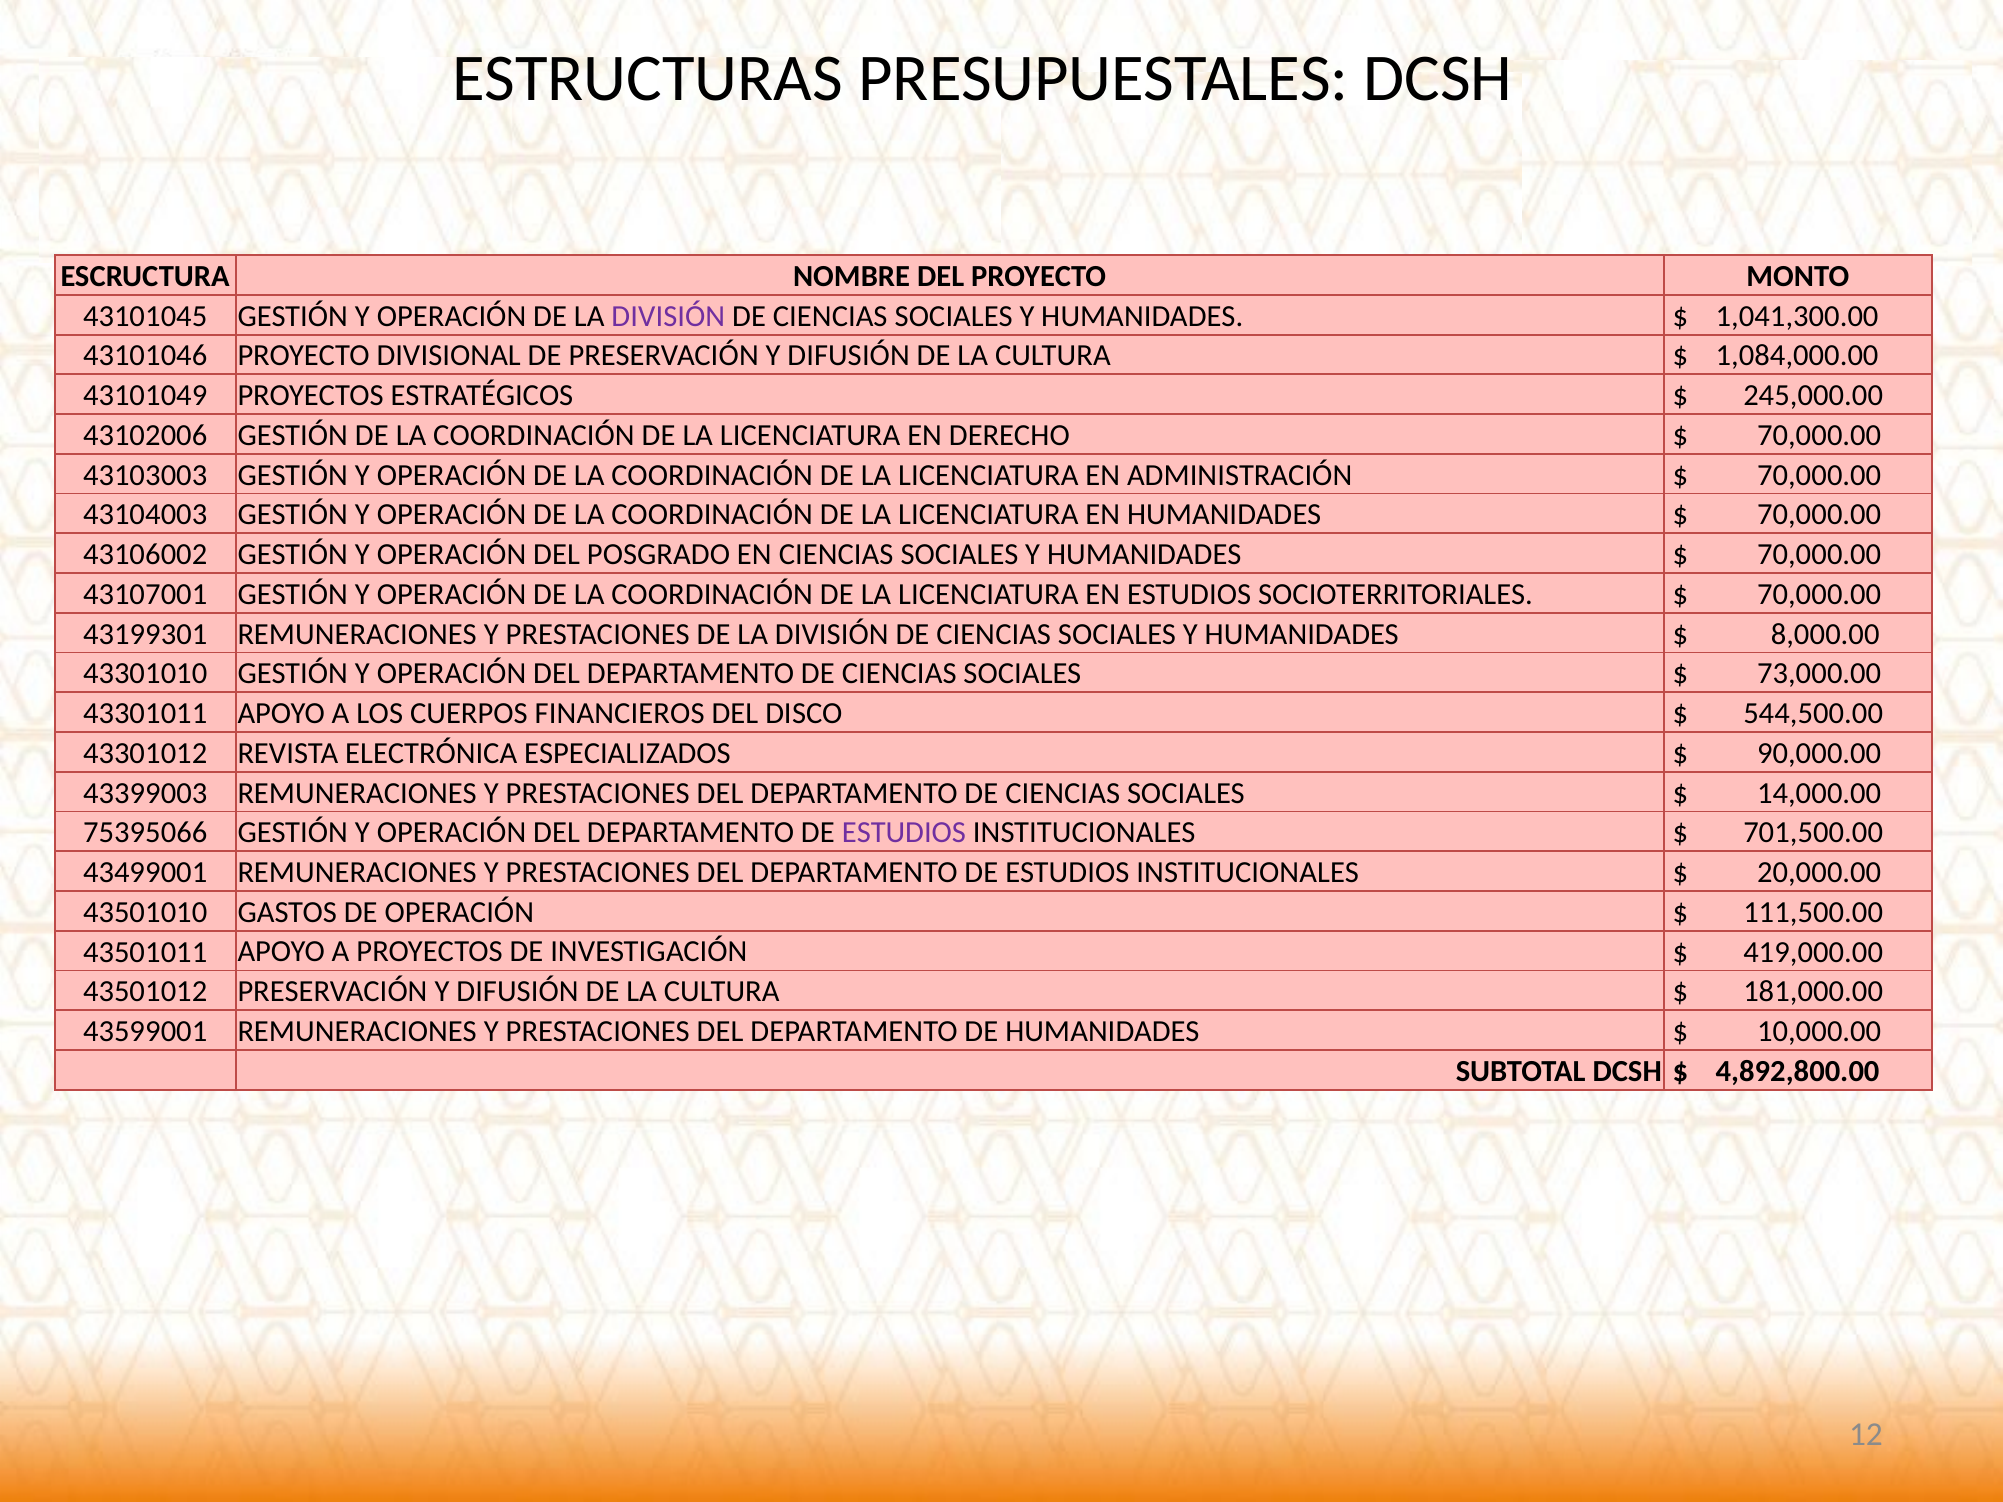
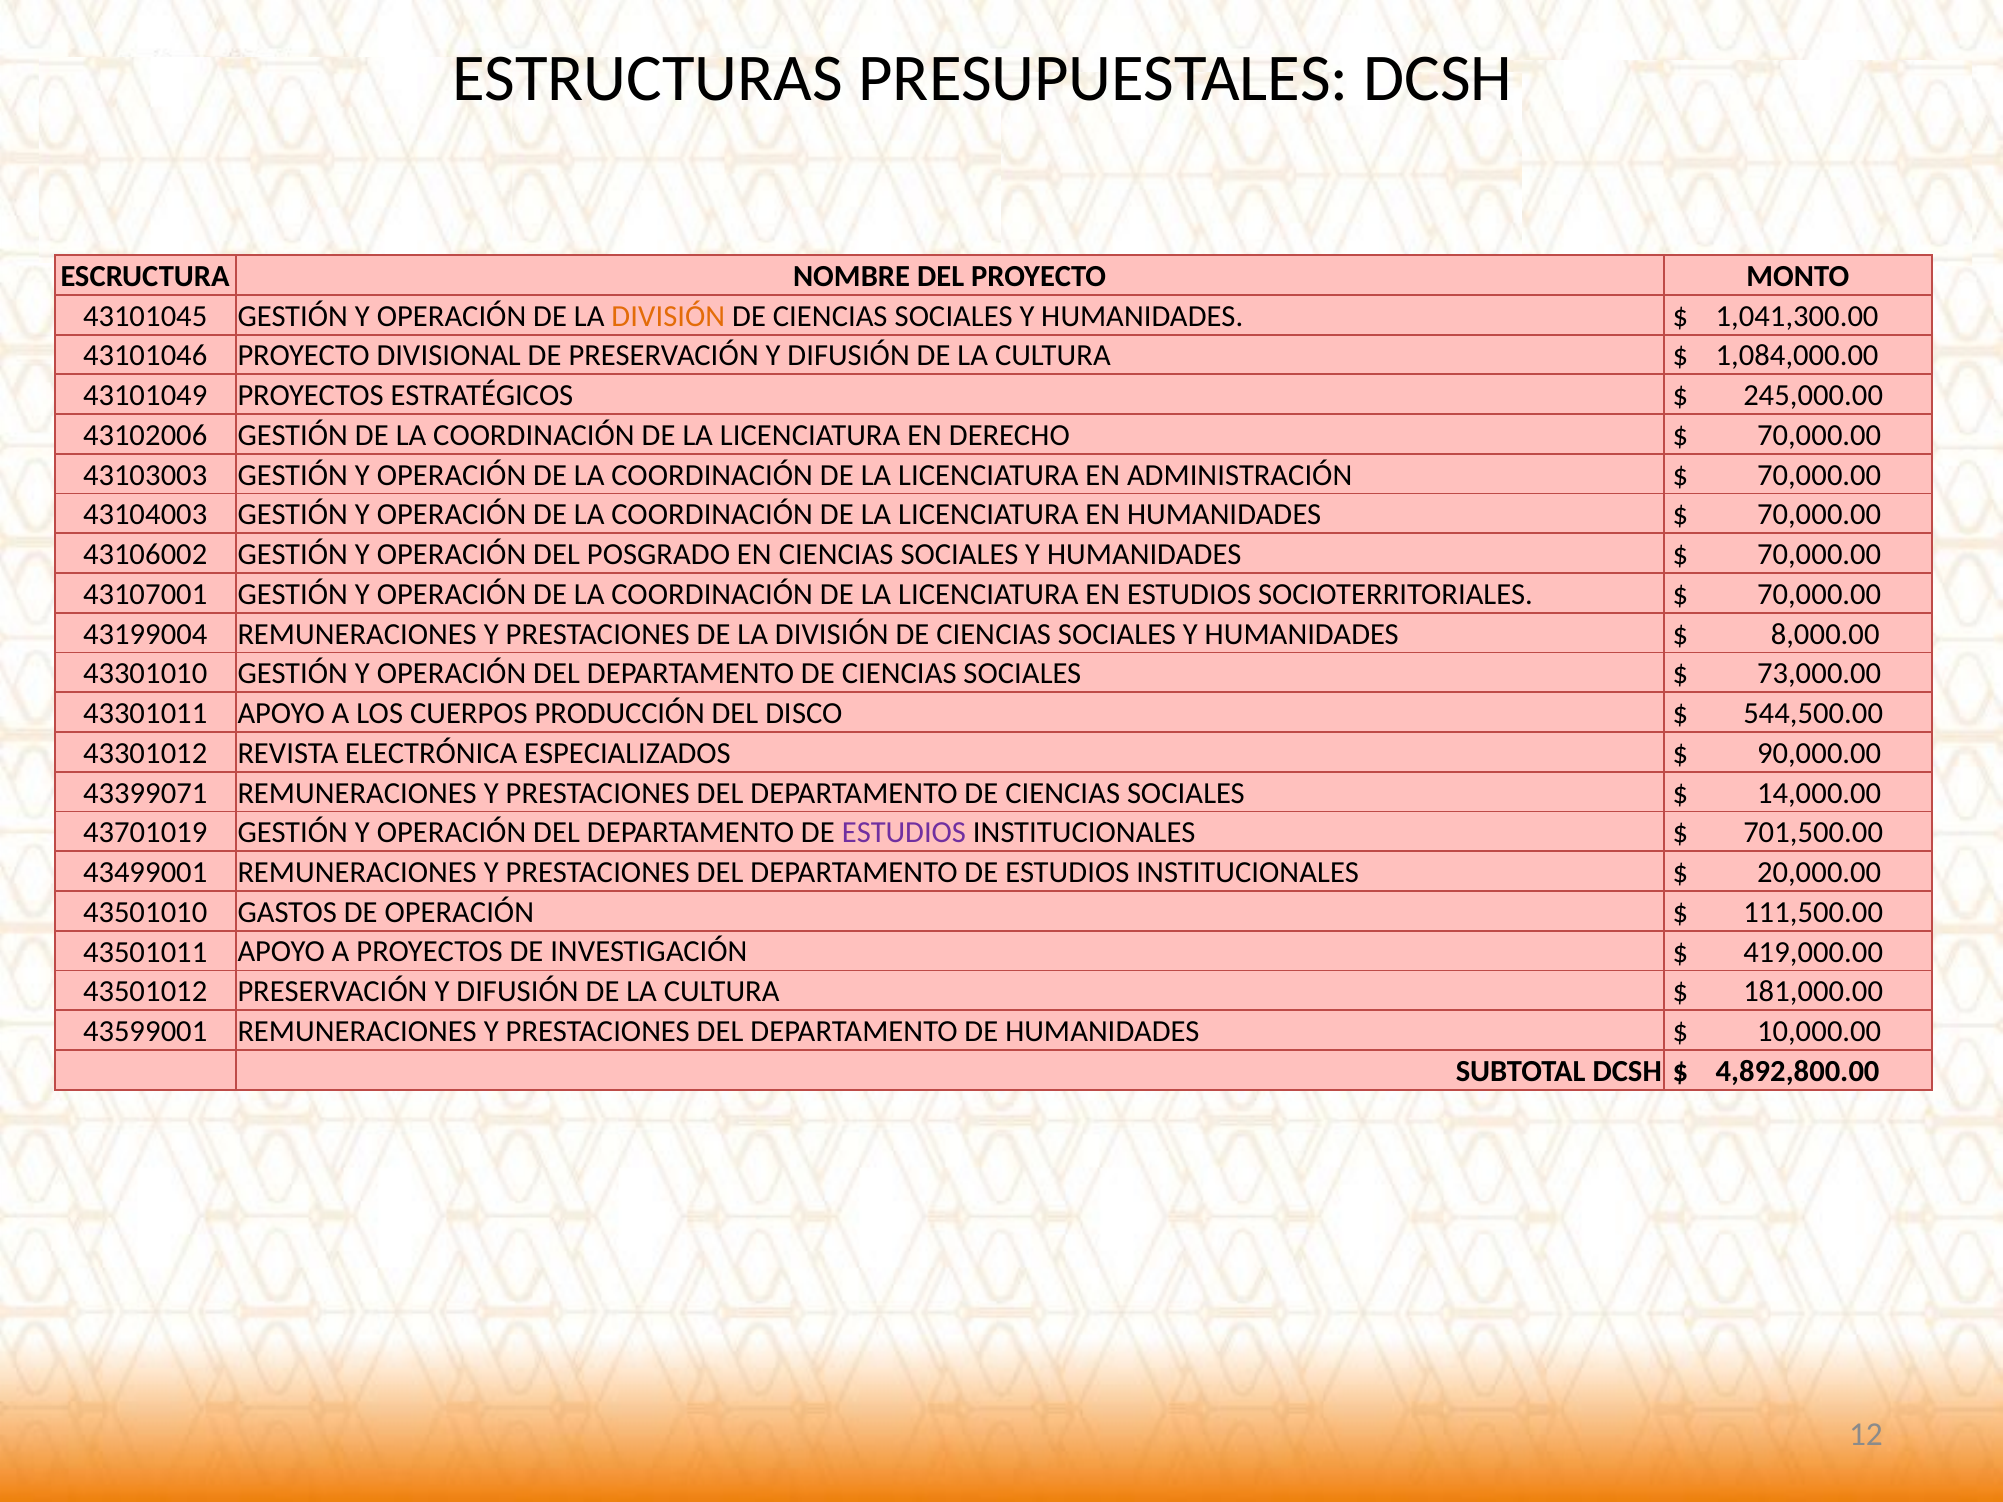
DIVISIÓN colour: purple -> orange (668, 316)
43199301: 43199301 -> 43199004 (145, 634)
FINANCIEROS: FINANCIEROS -> PRODUCCIÓN (620, 714)
43399003: 43399003 -> 43399071 (145, 793)
75395066: 75395066 -> 43701019 (145, 833)
